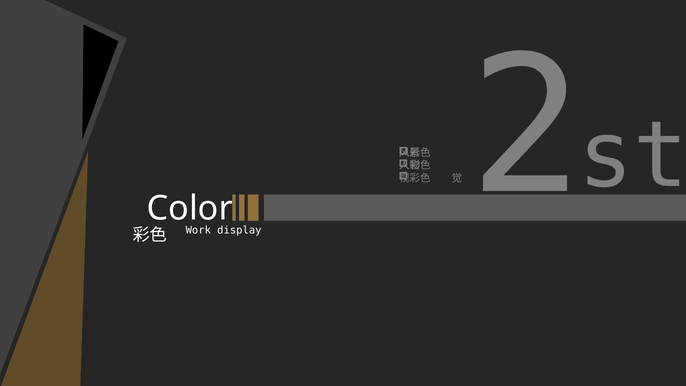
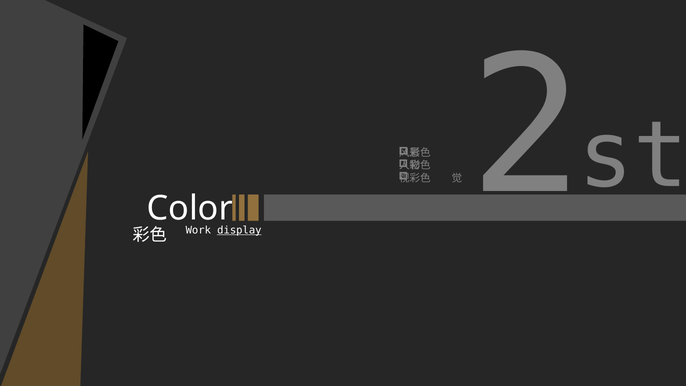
display underline: none -> present (239, 230)
